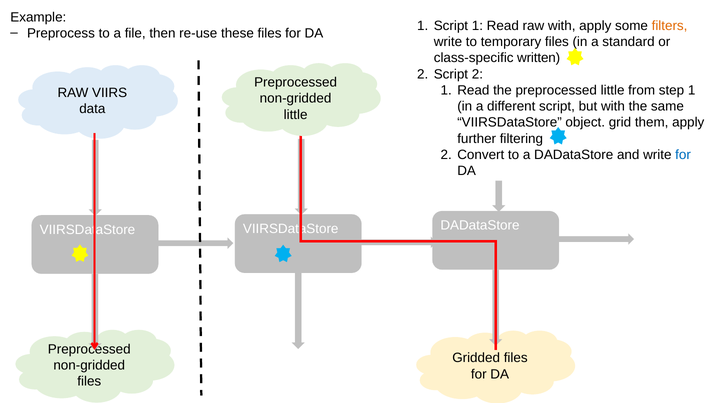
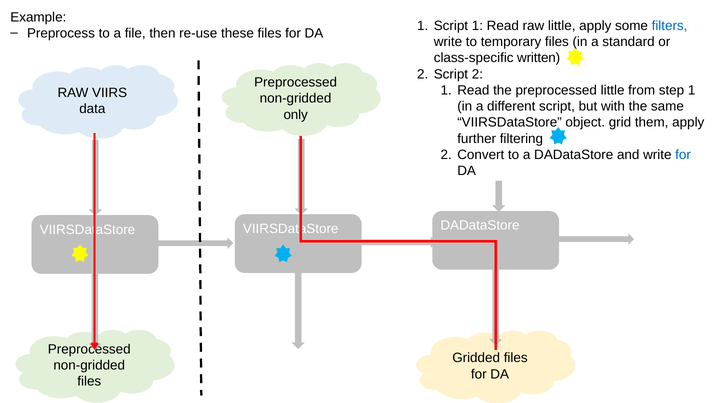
raw with: with -> little (562, 26)
filters colour: orange -> blue (670, 26)
little: little -> only (296, 115)
